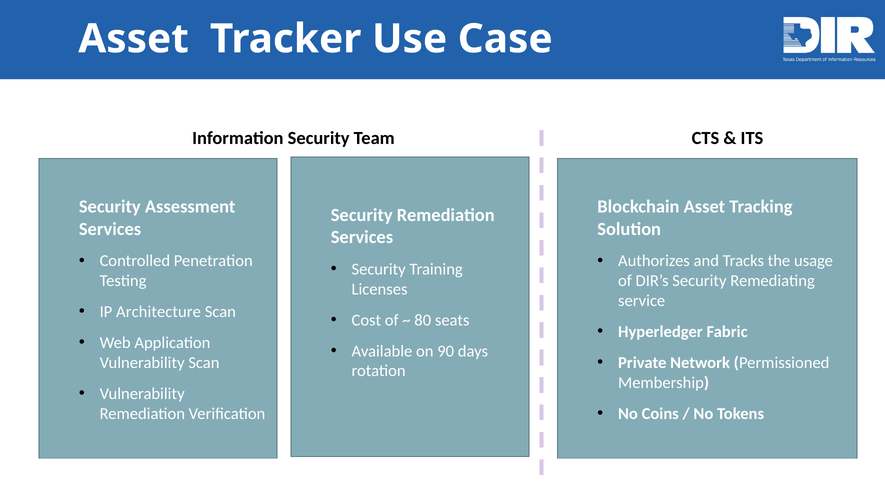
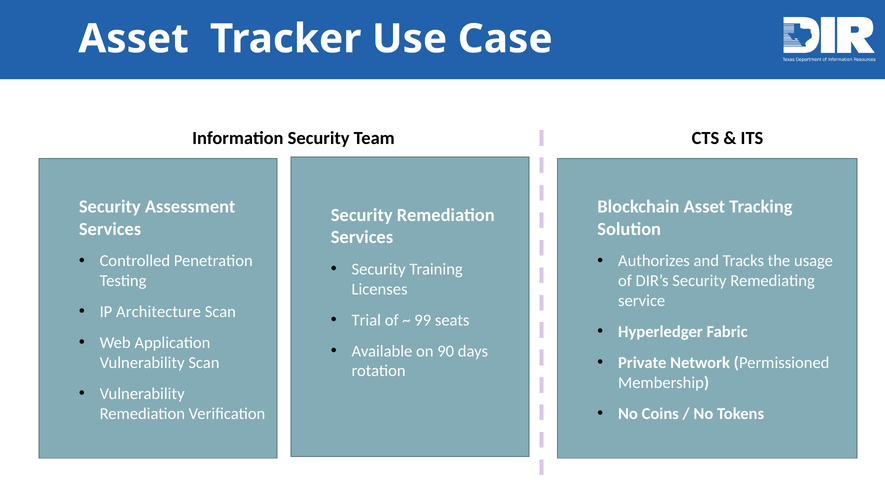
Cost: Cost -> Trial (366, 320)
80: 80 -> 99 (423, 320)
